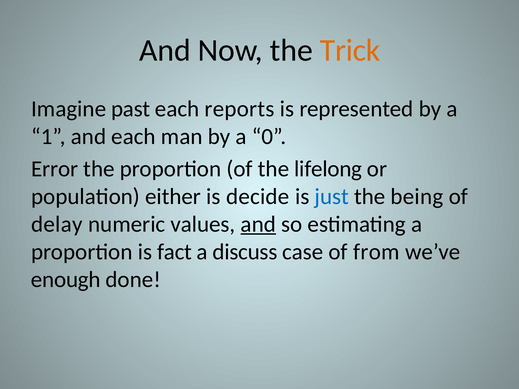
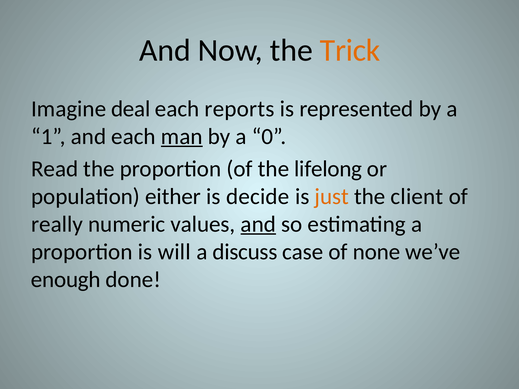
past: past -> deal (131, 109)
man underline: none -> present (182, 137)
Error: Error -> Read (55, 169)
just colour: blue -> orange (332, 197)
being: being -> client (417, 197)
delay: delay -> really (57, 224)
fact: fact -> will (174, 252)
from: from -> none (377, 252)
